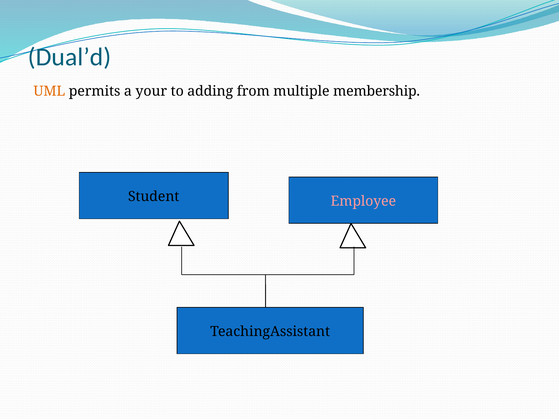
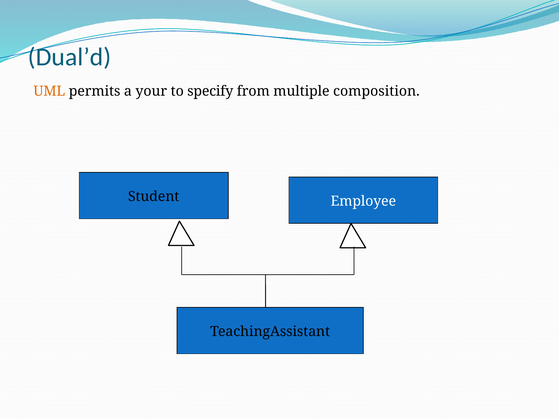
adding: adding -> specify (210, 91)
membership: membership -> composition (376, 91)
Employee colour: pink -> white (363, 201)
